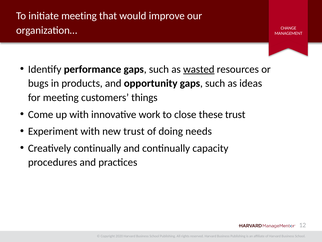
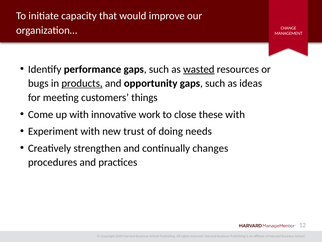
initiate meeting: meeting -> capacity (79, 16)
products underline: none -> present (82, 83)
these trust: trust -> with (235, 114)
Creatively continually: continually -> strengthen (97, 148)
capacity: capacity -> changes (210, 148)
